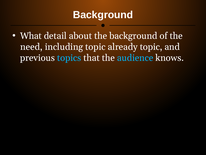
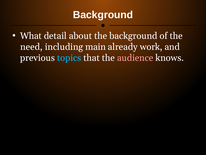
including topic: topic -> main (96, 47)
already topic: topic -> work (151, 47)
audience colour: light blue -> pink (135, 58)
